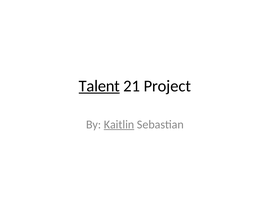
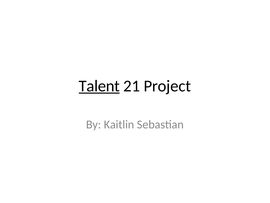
Kaitlin underline: present -> none (119, 124)
